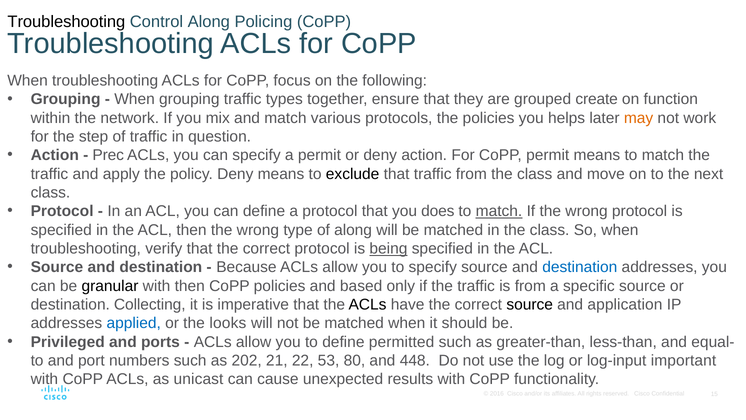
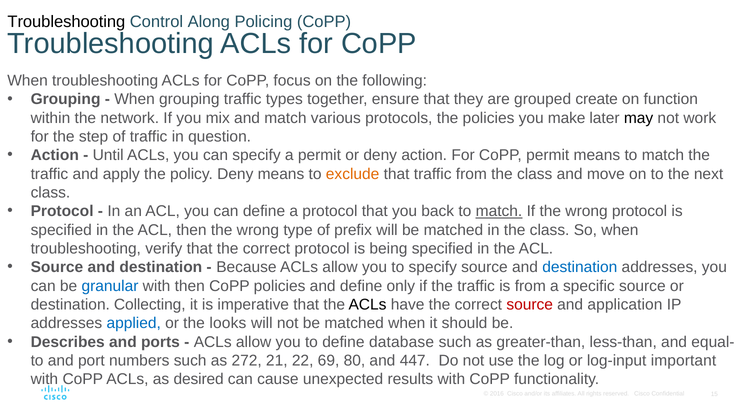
helps: helps -> make (567, 118)
may colour: orange -> black (639, 118)
Prec: Prec -> Until (108, 155)
exclude colour: black -> orange (353, 174)
does: does -> back (438, 211)
of along: along -> prefix (353, 230)
being underline: present -> none (388, 248)
granular colour: black -> blue (110, 286)
and based: based -> define (361, 286)
source colour: black -> red (530, 304)
Privileged: Privileged -> Describes (68, 342)
permitted: permitted -> database (402, 342)
202: 202 -> 272 (247, 360)
53: 53 -> 69 (329, 360)
448: 448 -> 447 (415, 360)
unicast: unicast -> desired (199, 379)
